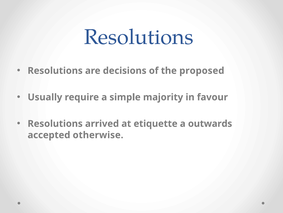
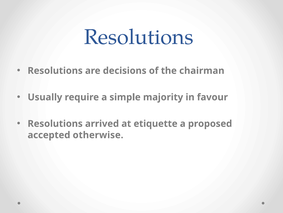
proposed: proposed -> chairman (202, 70)
outwards: outwards -> proposed (210, 123)
